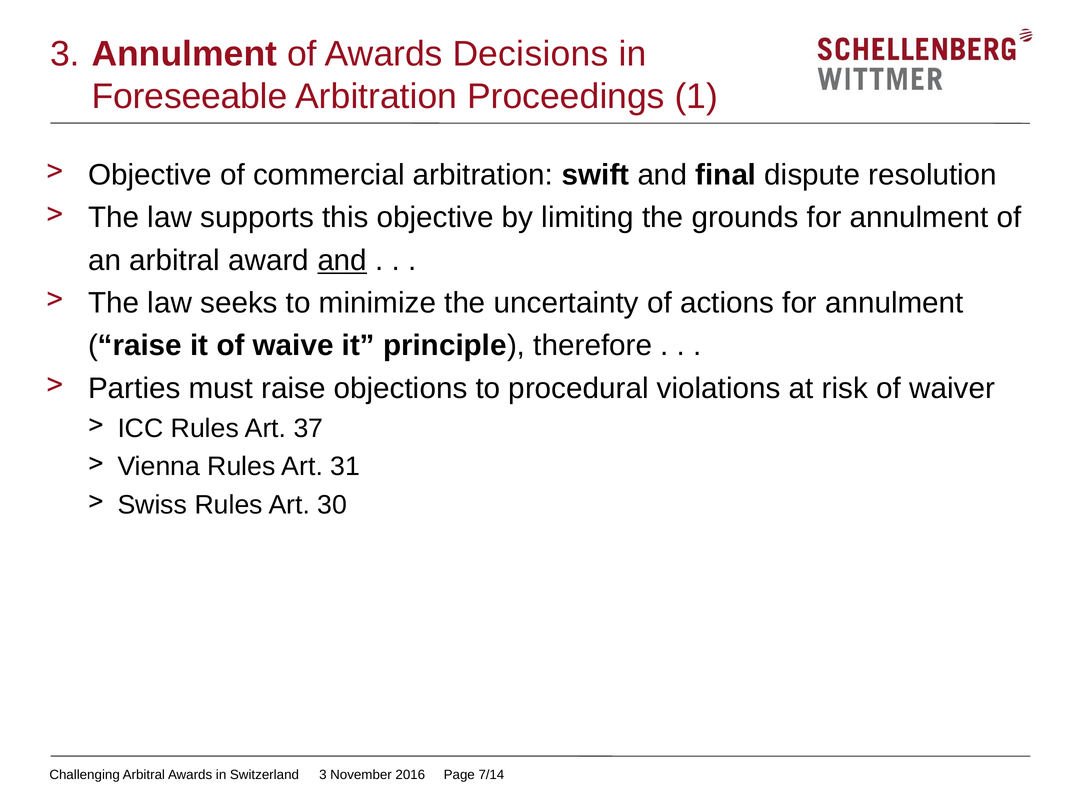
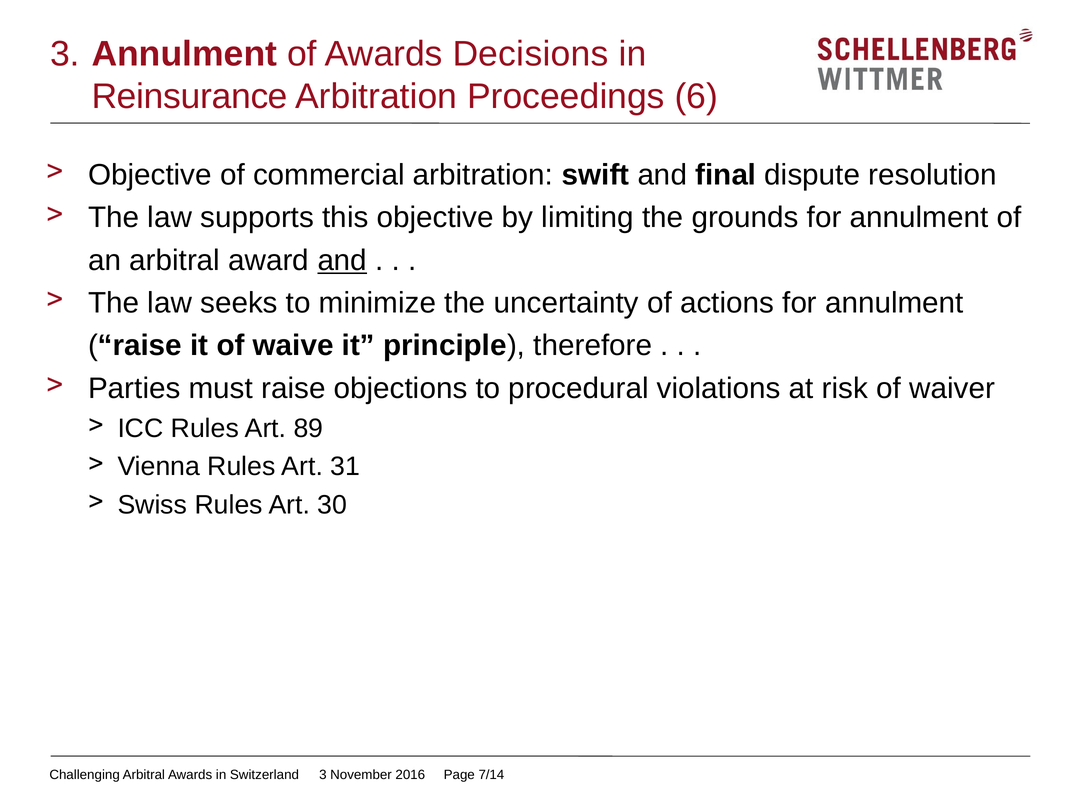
Foreseeable: Foreseeable -> Reinsurance (190, 97)
1: 1 -> 6 (696, 97)
37: 37 -> 89 (308, 428)
